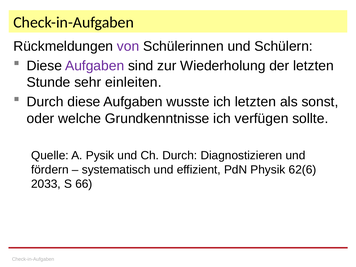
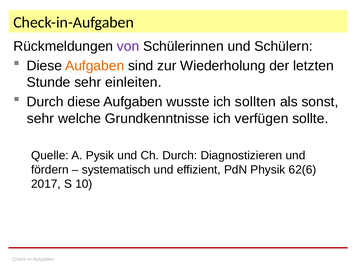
Aufgaben colour: purple -> orange (95, 66)
ich letzten: letzten -> sollten (255, 102)
oder: oder -> sehr (40, 118)
2033: 2033 -> 2017 (46, 184)
66: 66 -> 10 (84, 184)
